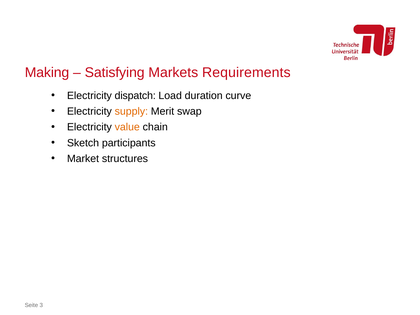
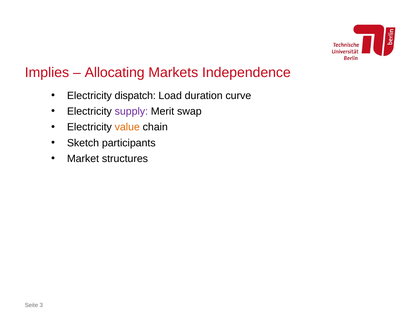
Making: Making -> Implies (47, 72)
Satisfying: Satisfying -> Allocating (115, 72)
Requirements: Requirements -> Independence (246, 72)
supply colour: orange -> purple (131, 111)
